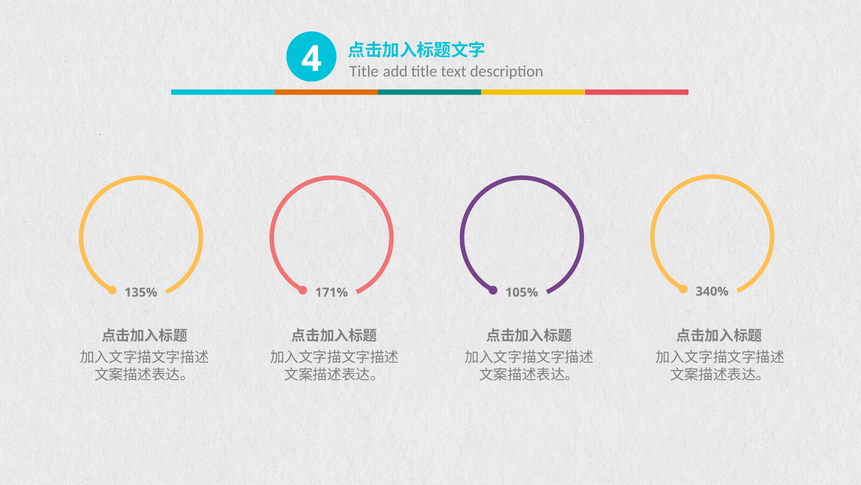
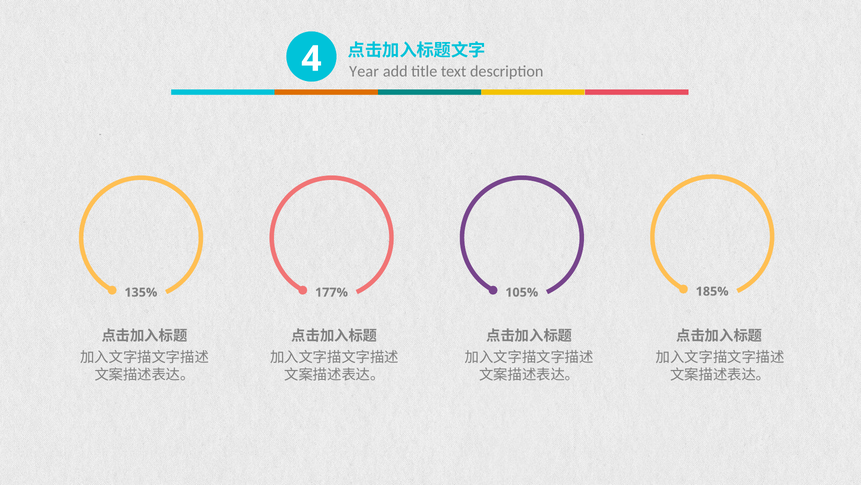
Title: Title -> Year (364, 72)
171%: 171% -> 177% (331, 292)
340%: 340% -> 185% (712, 291)
